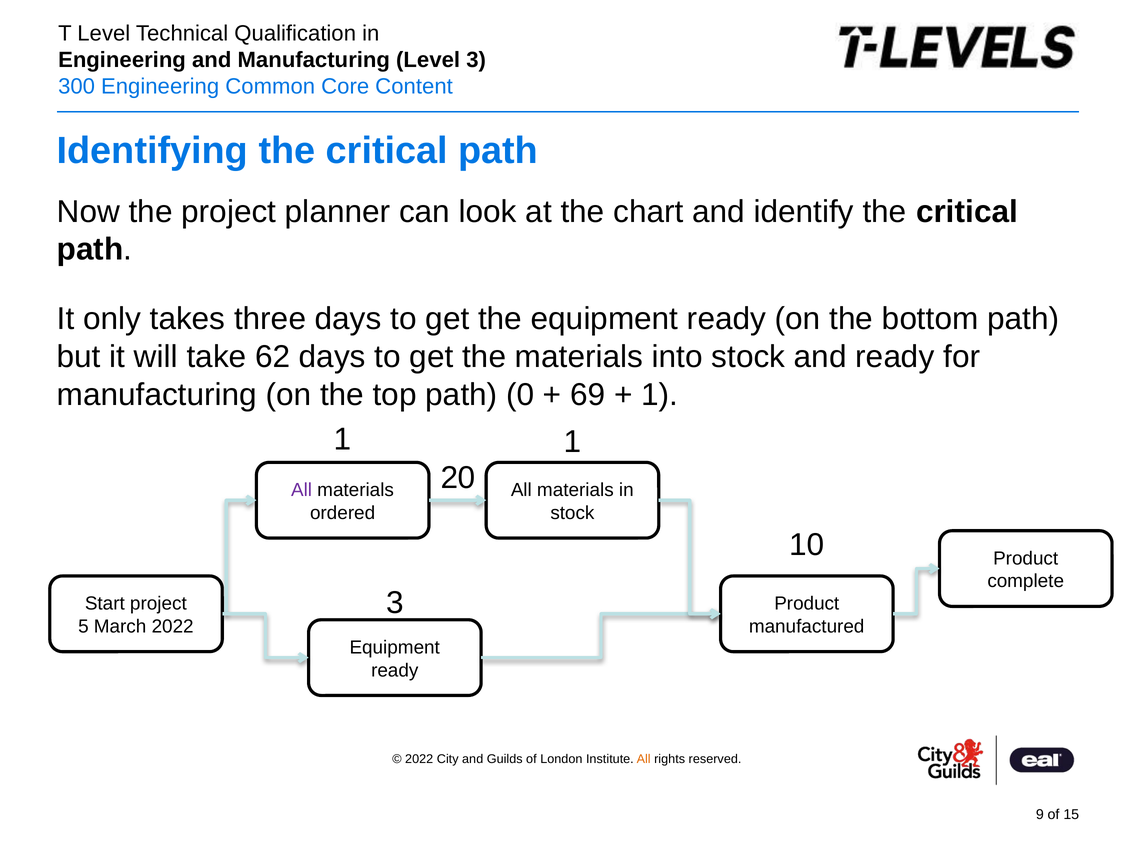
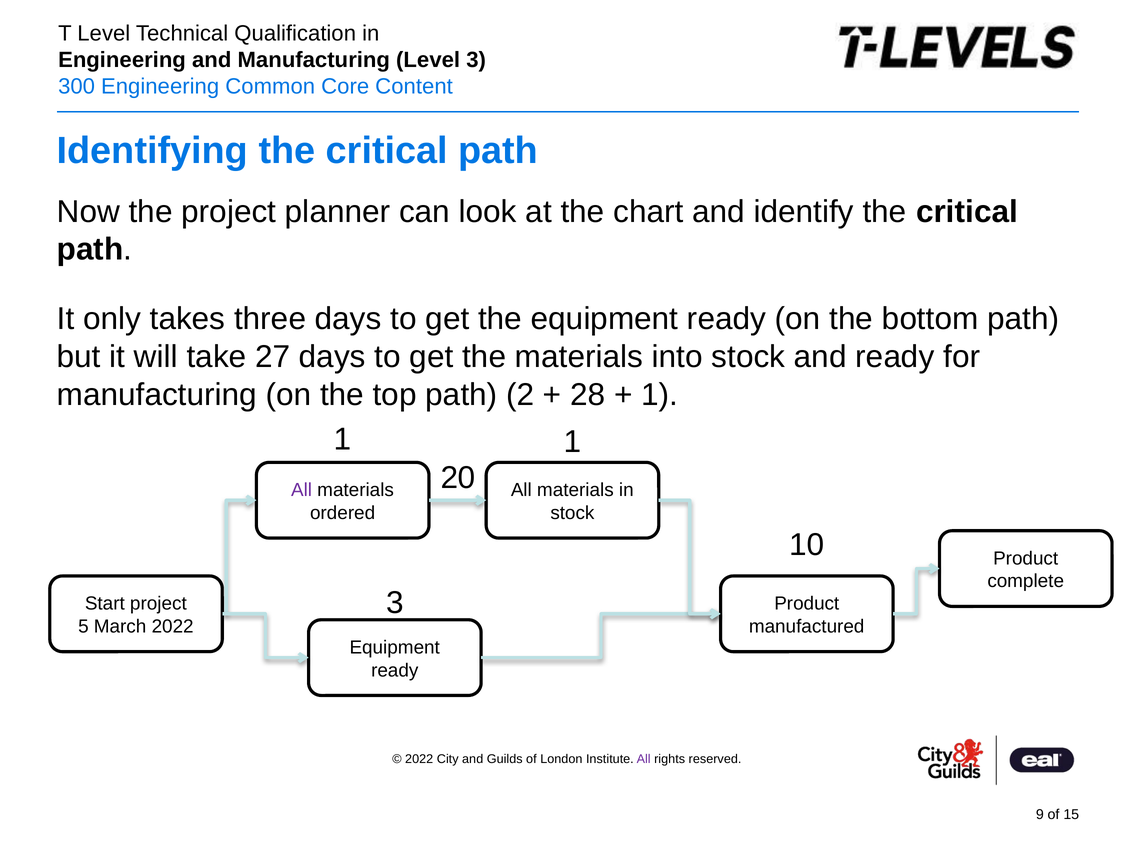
62: 62 -> 27 (273, 357)
0: 0 -> 2 (520, 395)
69: 69 -> 28 (588, 395)
All colour: orange -> purple (644, 759)
